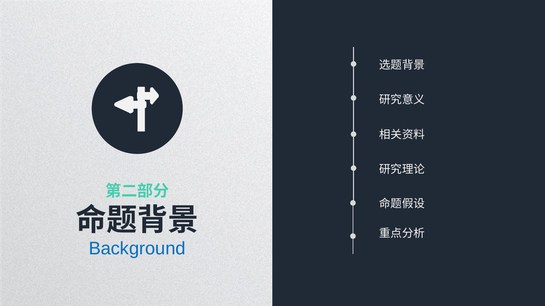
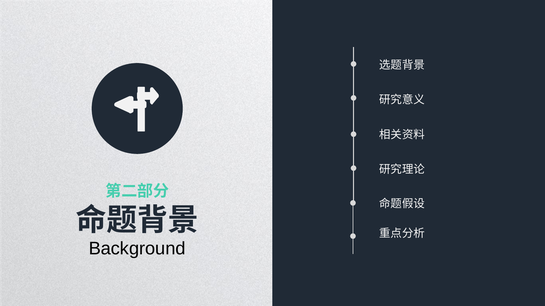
Background colour: blue -> black (137, 249)
